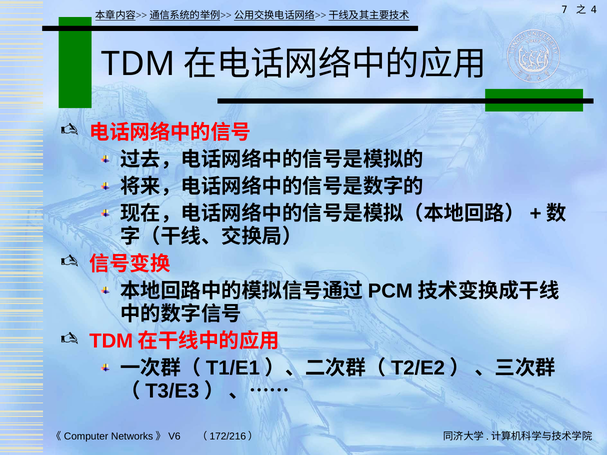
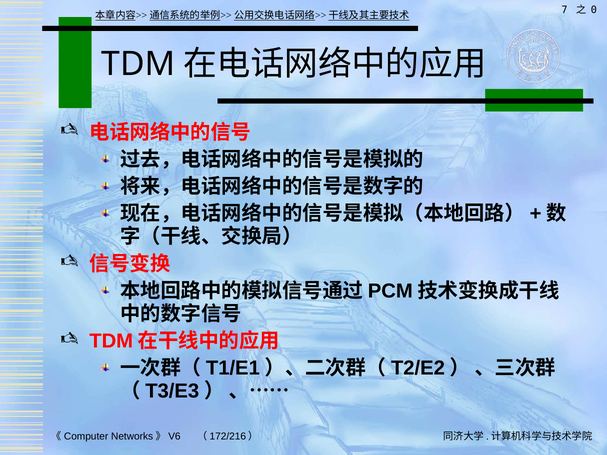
4: 4 -> 0 (594, 10)
